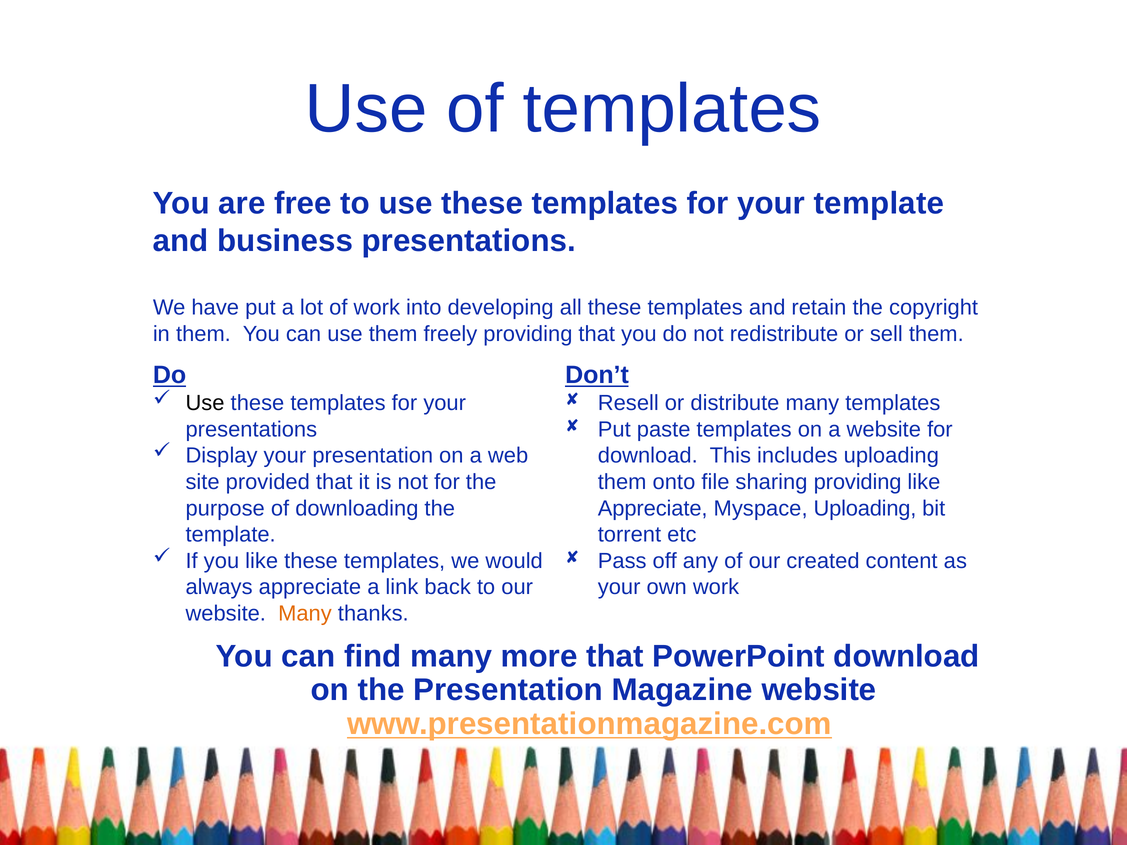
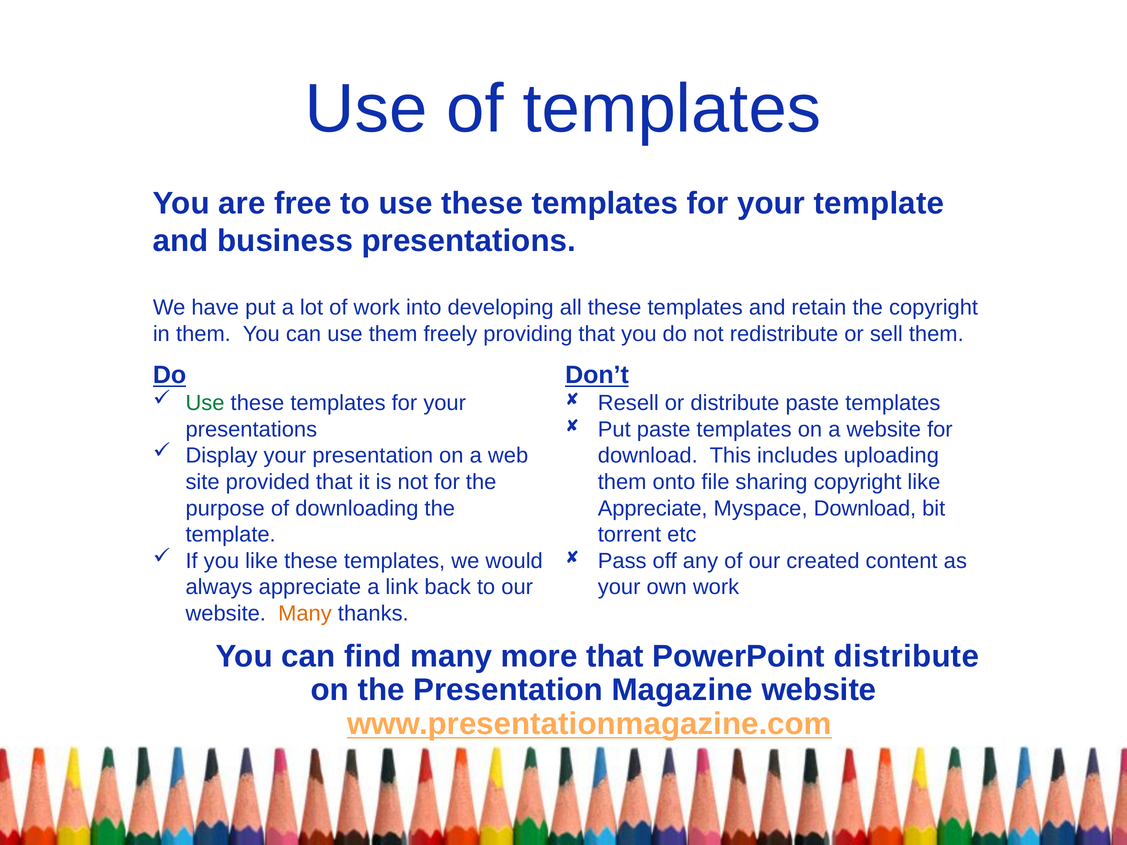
Use colour: black -> green (205, 403)
distribute many: many -> paste (812, 403)
sharing providing: providing -> copyright (858, 482)
Myspace Uploading: Uploading -> Download (865, 508)
PowerPoint download: download -> distribute (906, 657)
